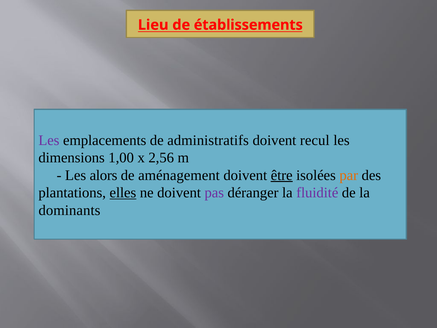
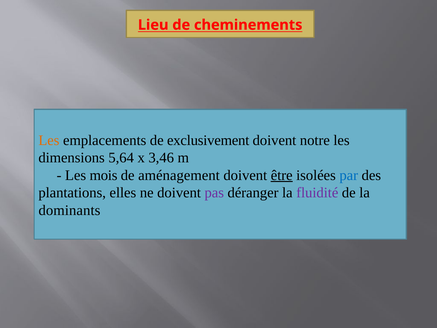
établissements: établissements -> cheminements (248, 25)
Les colour: purple -> orange (49, 140)
administratifs: administratifs -> exclusivement (208, 140)
recul: recul -> notre (315, 140)
1,00: 1,00 -> 5,64 (121, 158)
2,56: 2,56 -> 3,46 (161, 158)
alors: alors -> mois (104, 175)
par colour: orange -> blue (349, 175)
elles underline: present -> none (123, 193)
